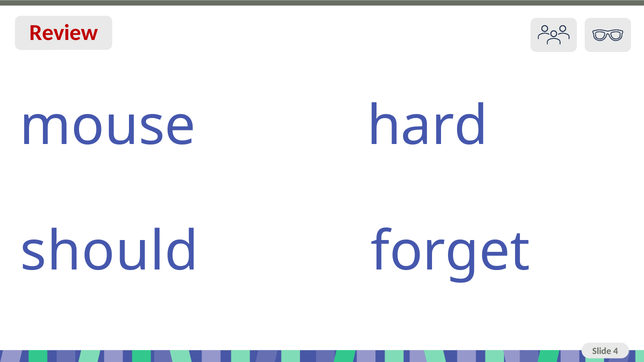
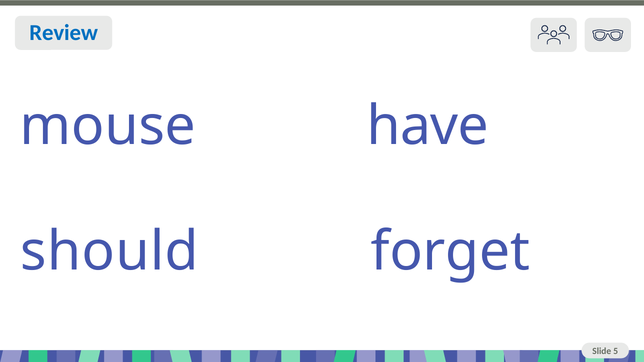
Review colour: red -> blue (64, 33)
hard: hard -> have (428, 126)
4: 4 -> 5 (616, 351)
